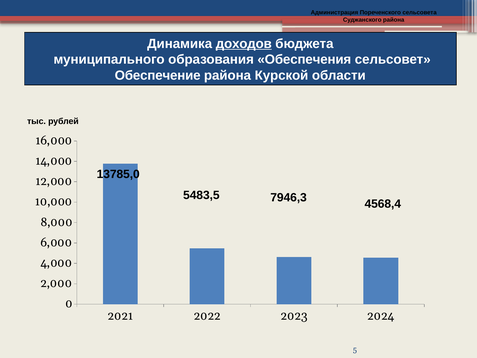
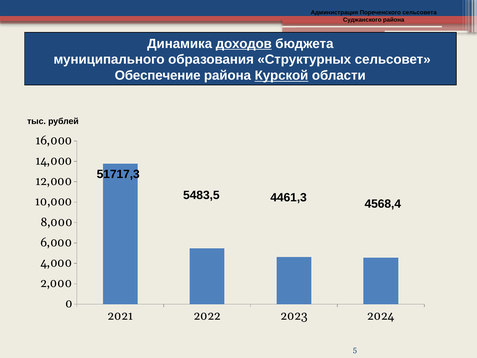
Обеспечения: Обеспечения -> Структурных (304, 60)
Курской underline: none -> present (282, 75)
13785,0: 13785,0 -> 51717,3 (118, 174)
7946,3: 7946,3 -> 4461,3 (289, 197)
